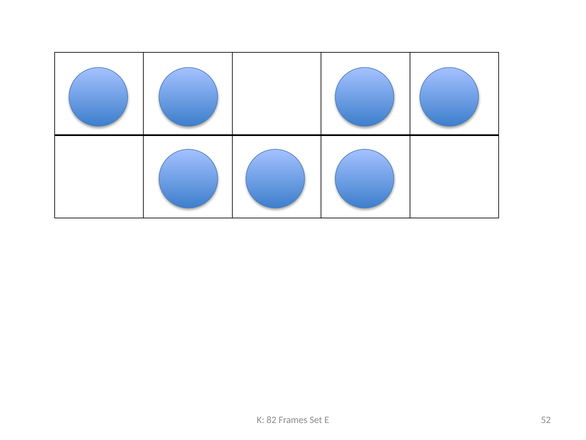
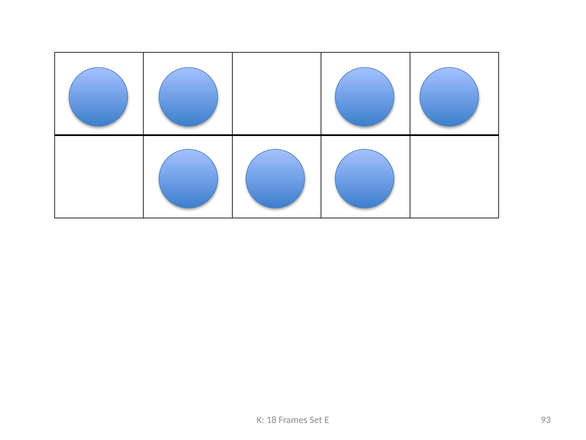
82: 82 -> 18 (271, 420)
52: 52 -> 93 (546, 420)
